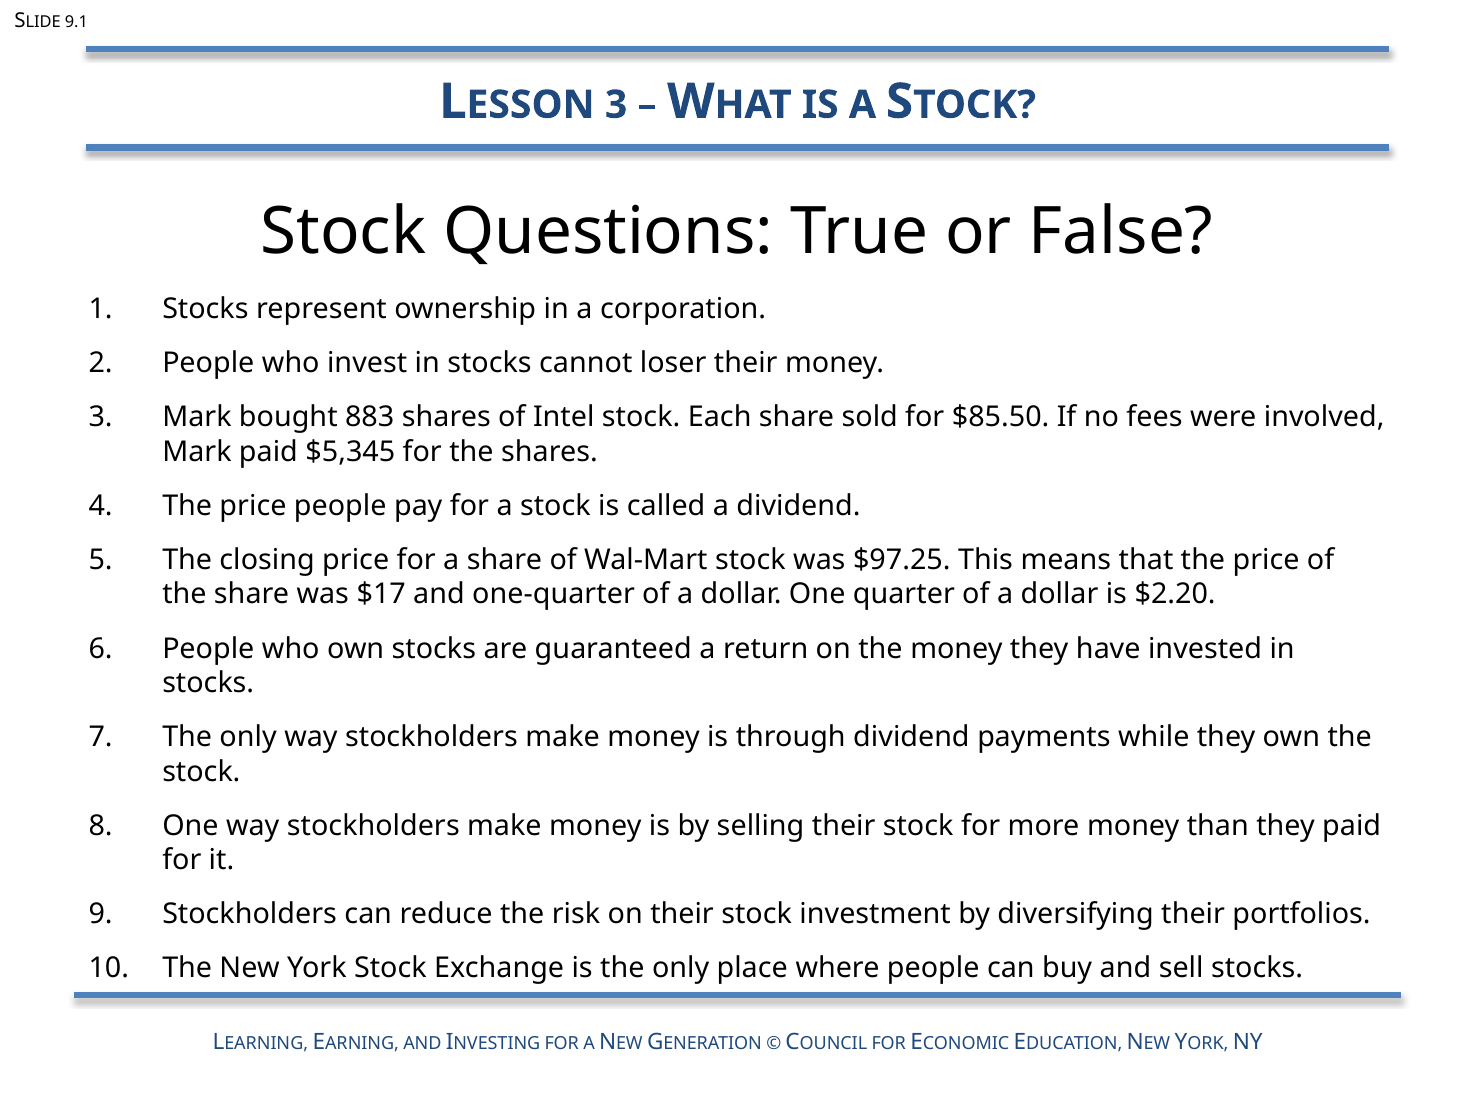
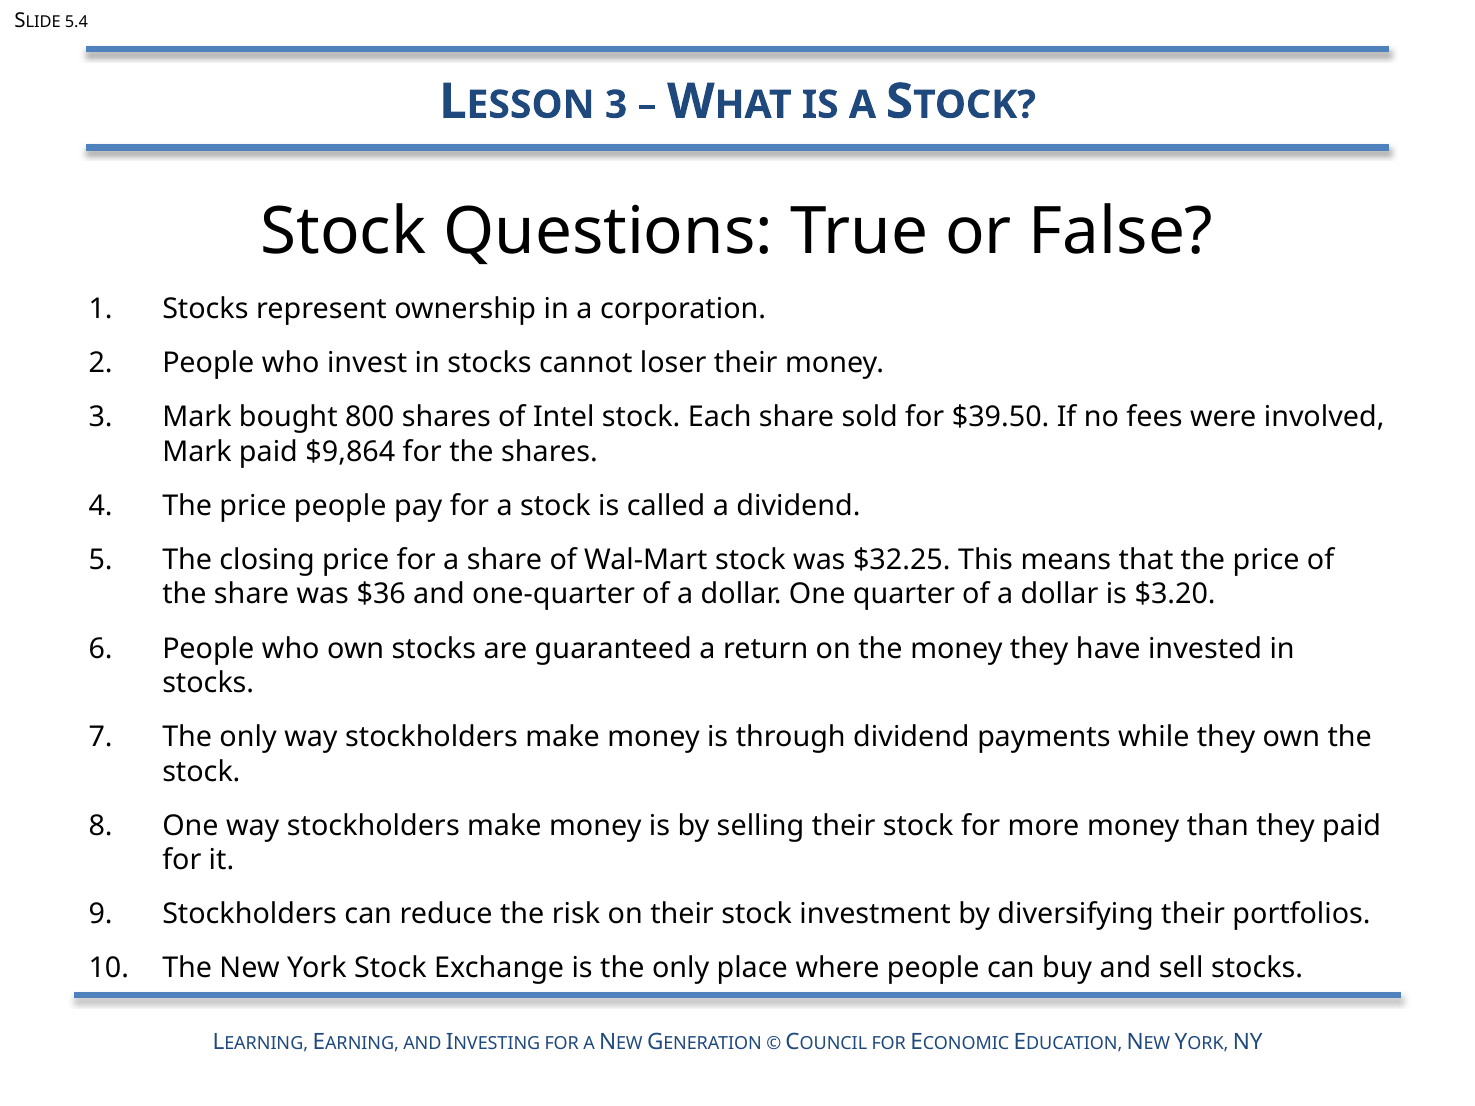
9.1: 9.1 -> 5.4 (76, 22)
883: 883 -> 800 (370, 418)
$85.50: $85.50 -> $39.50 (1001, 418)
$5,345: $5,345 -> $9,864 (350, 452)
$97.25: $97.25 -> $32.25 (902, 560)
$17: $17 -> $36 (381, 595)
$2.20: $2.20 -> $3.20 (1175, 595)
